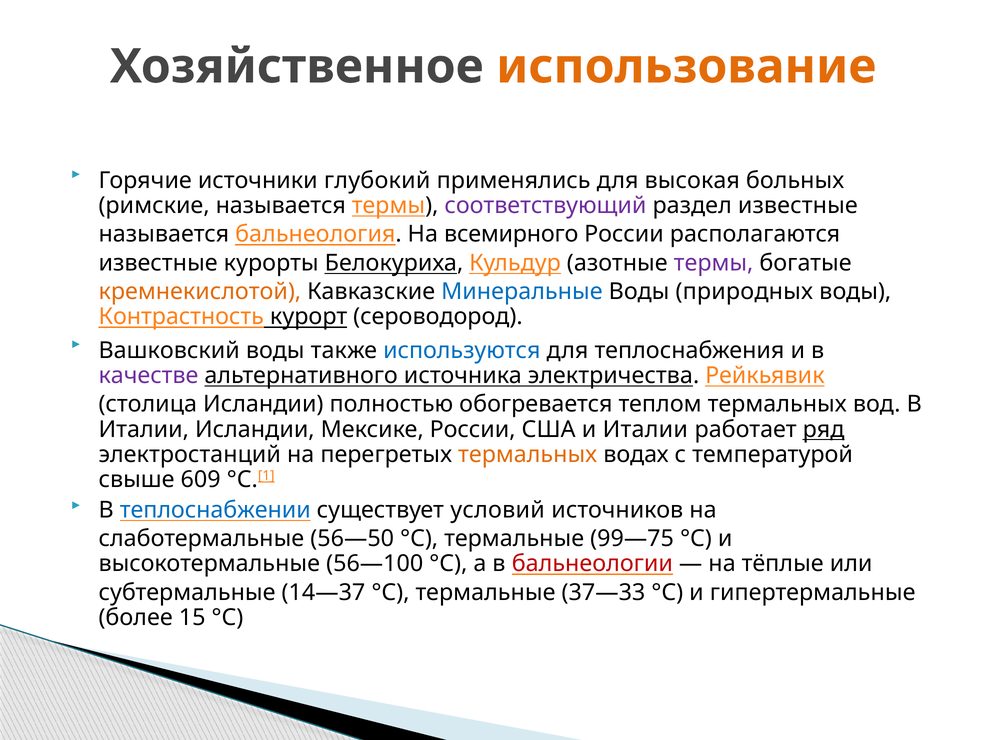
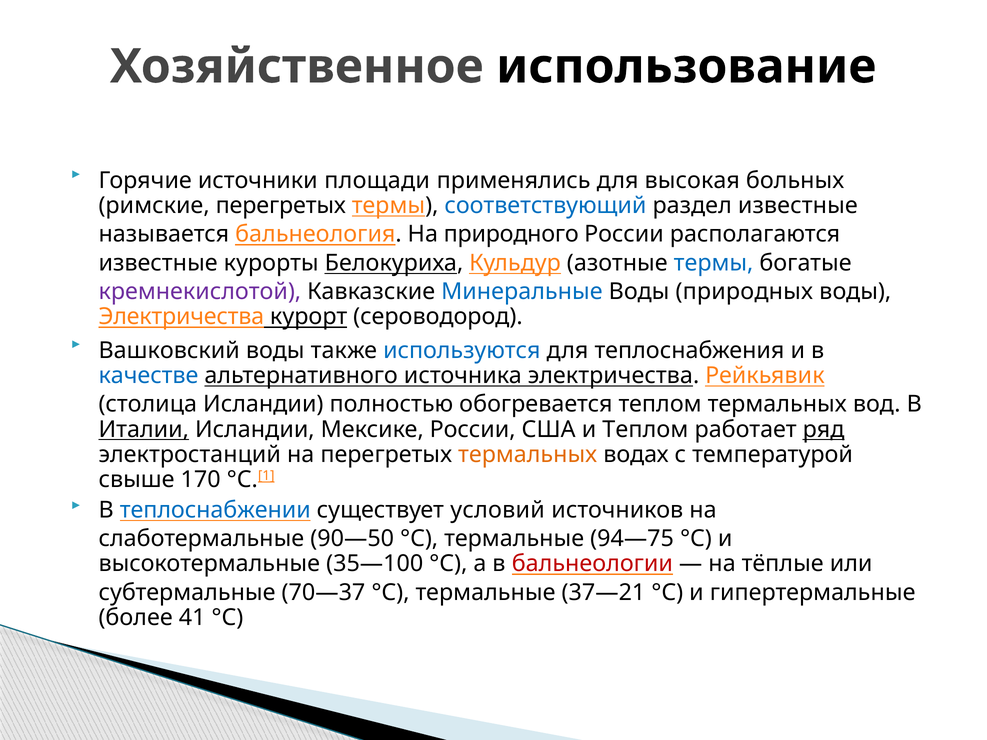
использование colour: orange -> black (686, 67)
глубокий: глубокий -> площади (377, 180)
римские называется: называется -> перегретых (281, 206)
соответствующий colour: purple -> blue (545, 206)
всемирного: всемирного -> природного (511, 234)
термы colour: purple -> blue (714, 263)
кремнекислотой colour: orange -> purple (200, 292)
Контрастность: Контрастность -> Электричества (181, 317)
качестве colour: purple -> blue (148, 376)
Италии underline: none -> present (144, 430)
и Италии: Италии -> Теплом (645, 430)
609: 609 -> 170 (201, 480)
56—50: 56—50 -> 90—50 (352, 539)
99—75: 99—75 -> 94—75 (632, 539)
56—100: 56—100 -> 35—100 (375, 564)
14—37: 14—37 -> 70—37 (323, 593)
37—33: 37—33 -> 37—21 (603, 593)
15: 15 -> 41 (192, 618)
